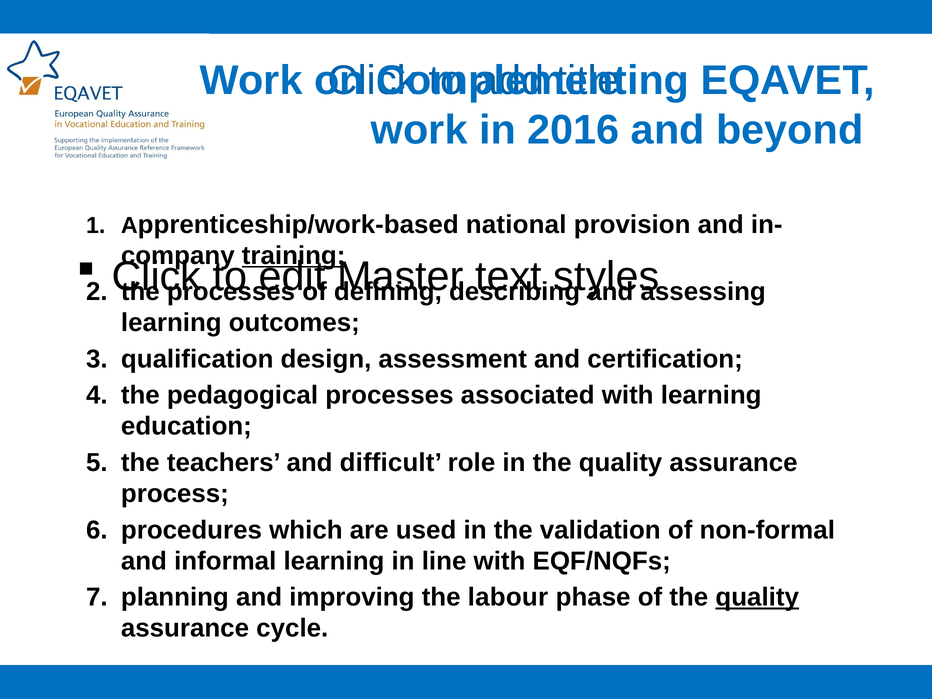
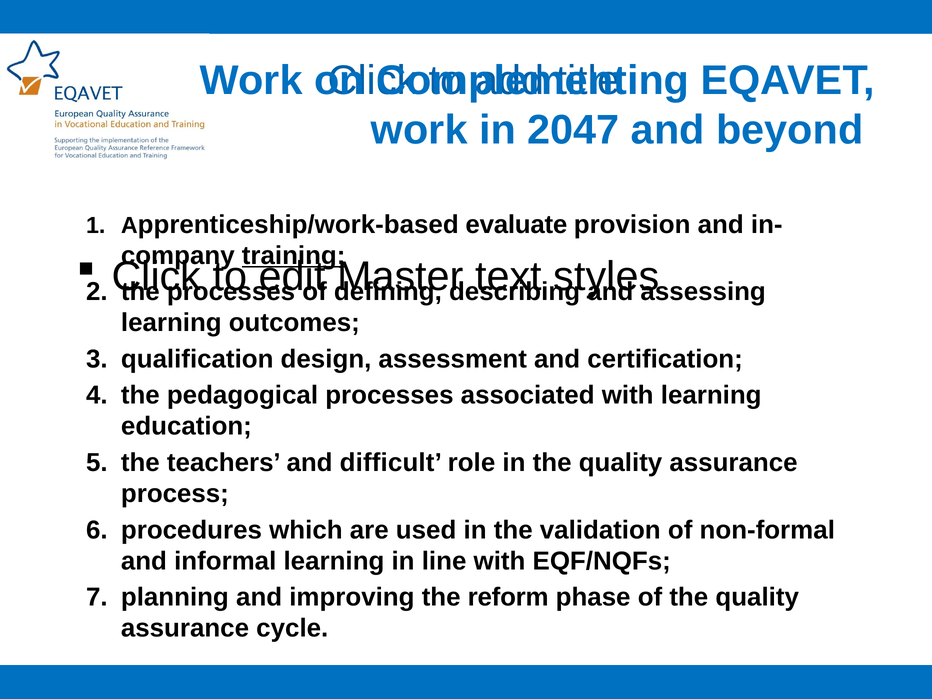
2016: 2016 -> 2047 (573, 130)
national: national -> evaluate (516, 224)
labour: labour -> reform (508, 597)
quality underline: present -> none (757, 597)
